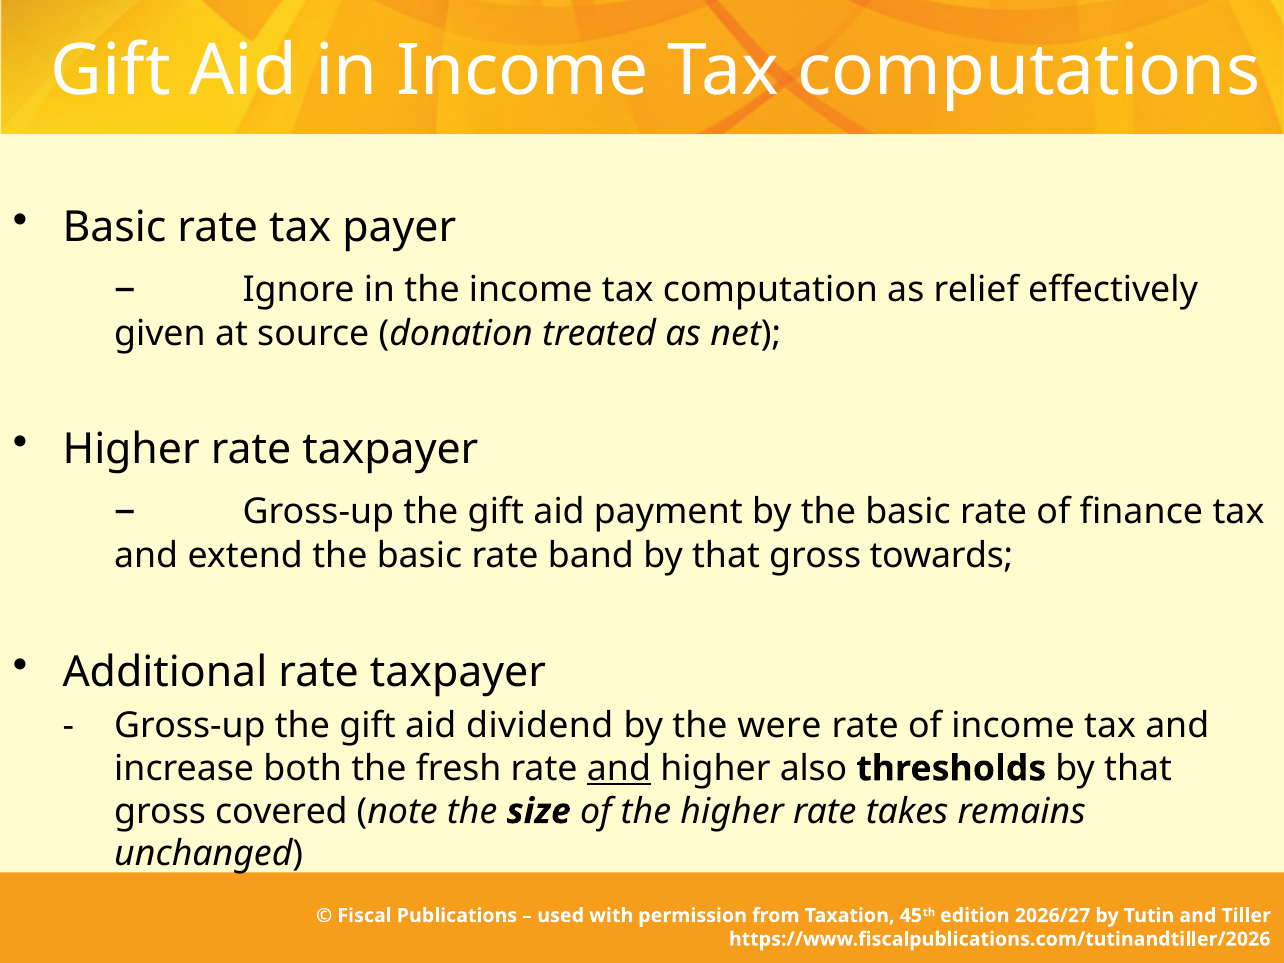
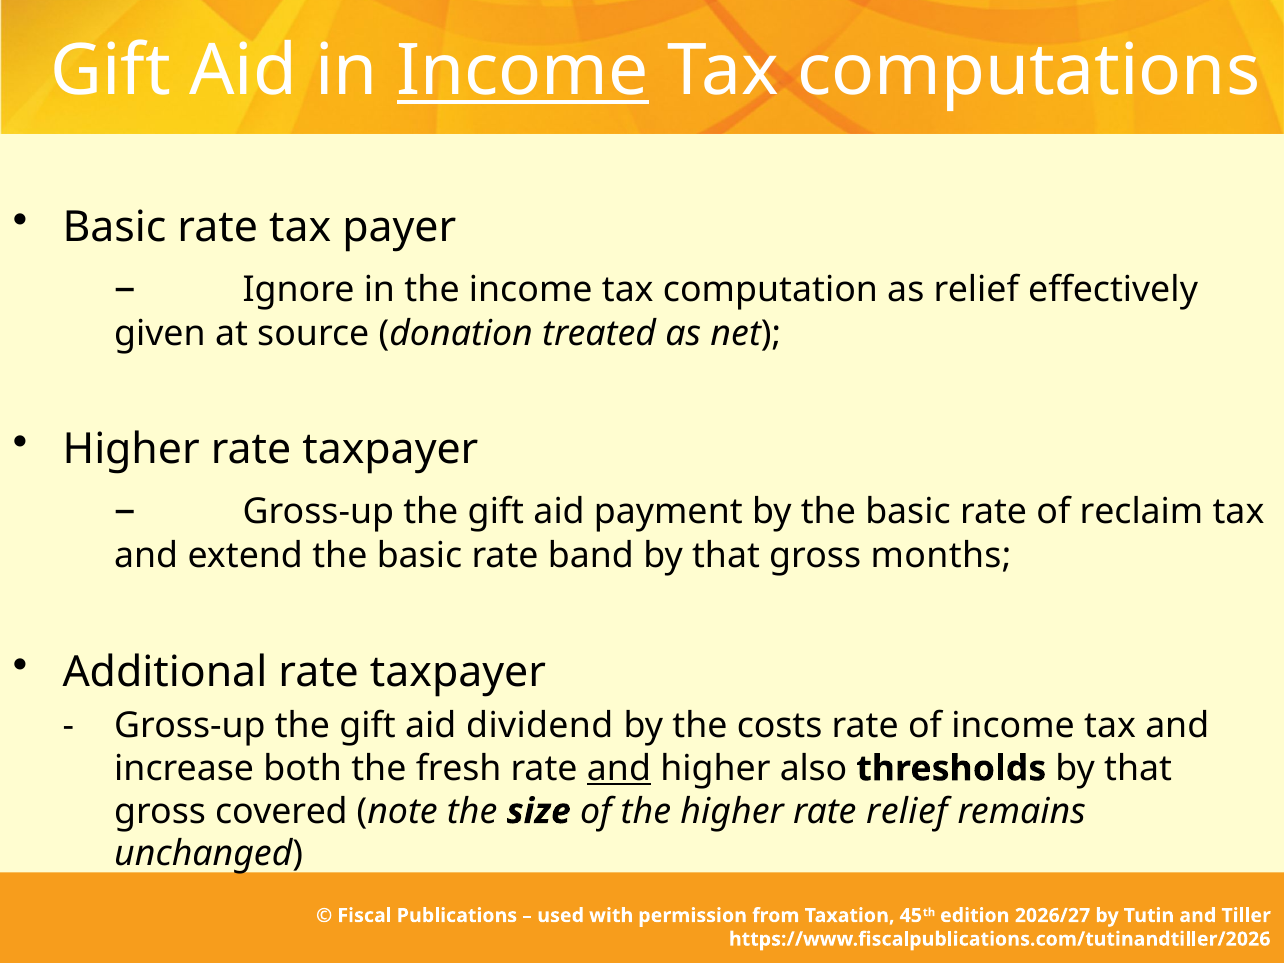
Income underline: none -> present (523, 71)
finance: finance -> reclaim (1141, 512)
towards: towards -> months (941, 556)
were: were -> costs (780, 726)
rate takes: takes -> relief (907, 811)
